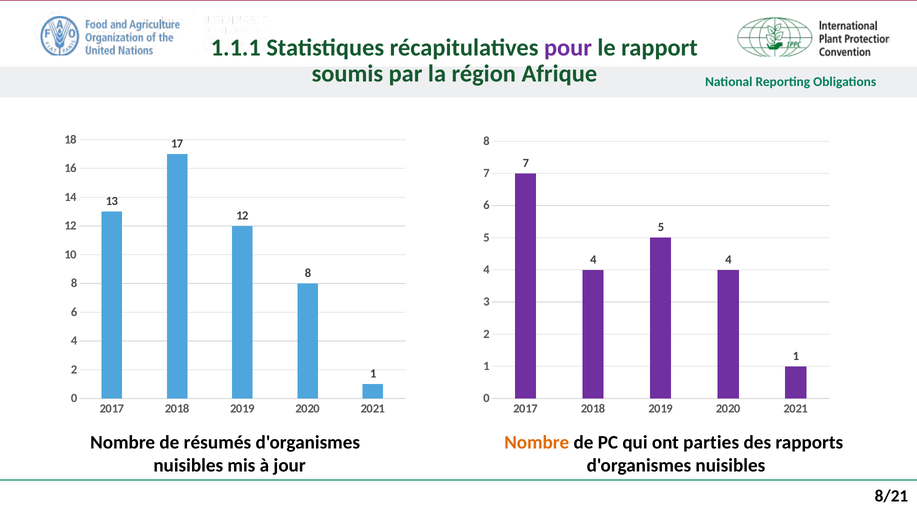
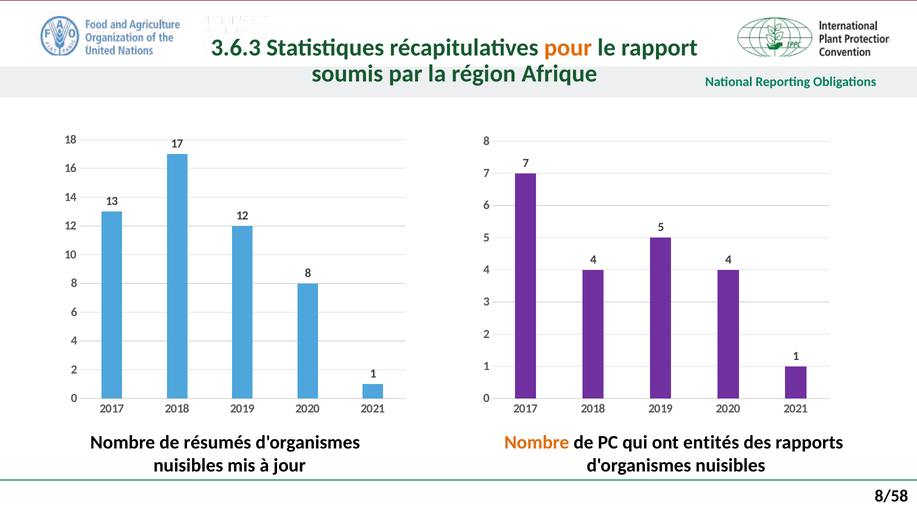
1.1.1: 1.1.1 -> 3.6.3 (236, 47)
pour colour: purple -> orange (568, 47)
parties: parties -> entités (711, 442)
8/21: 8/21 -> 8/58 (891, 496)
